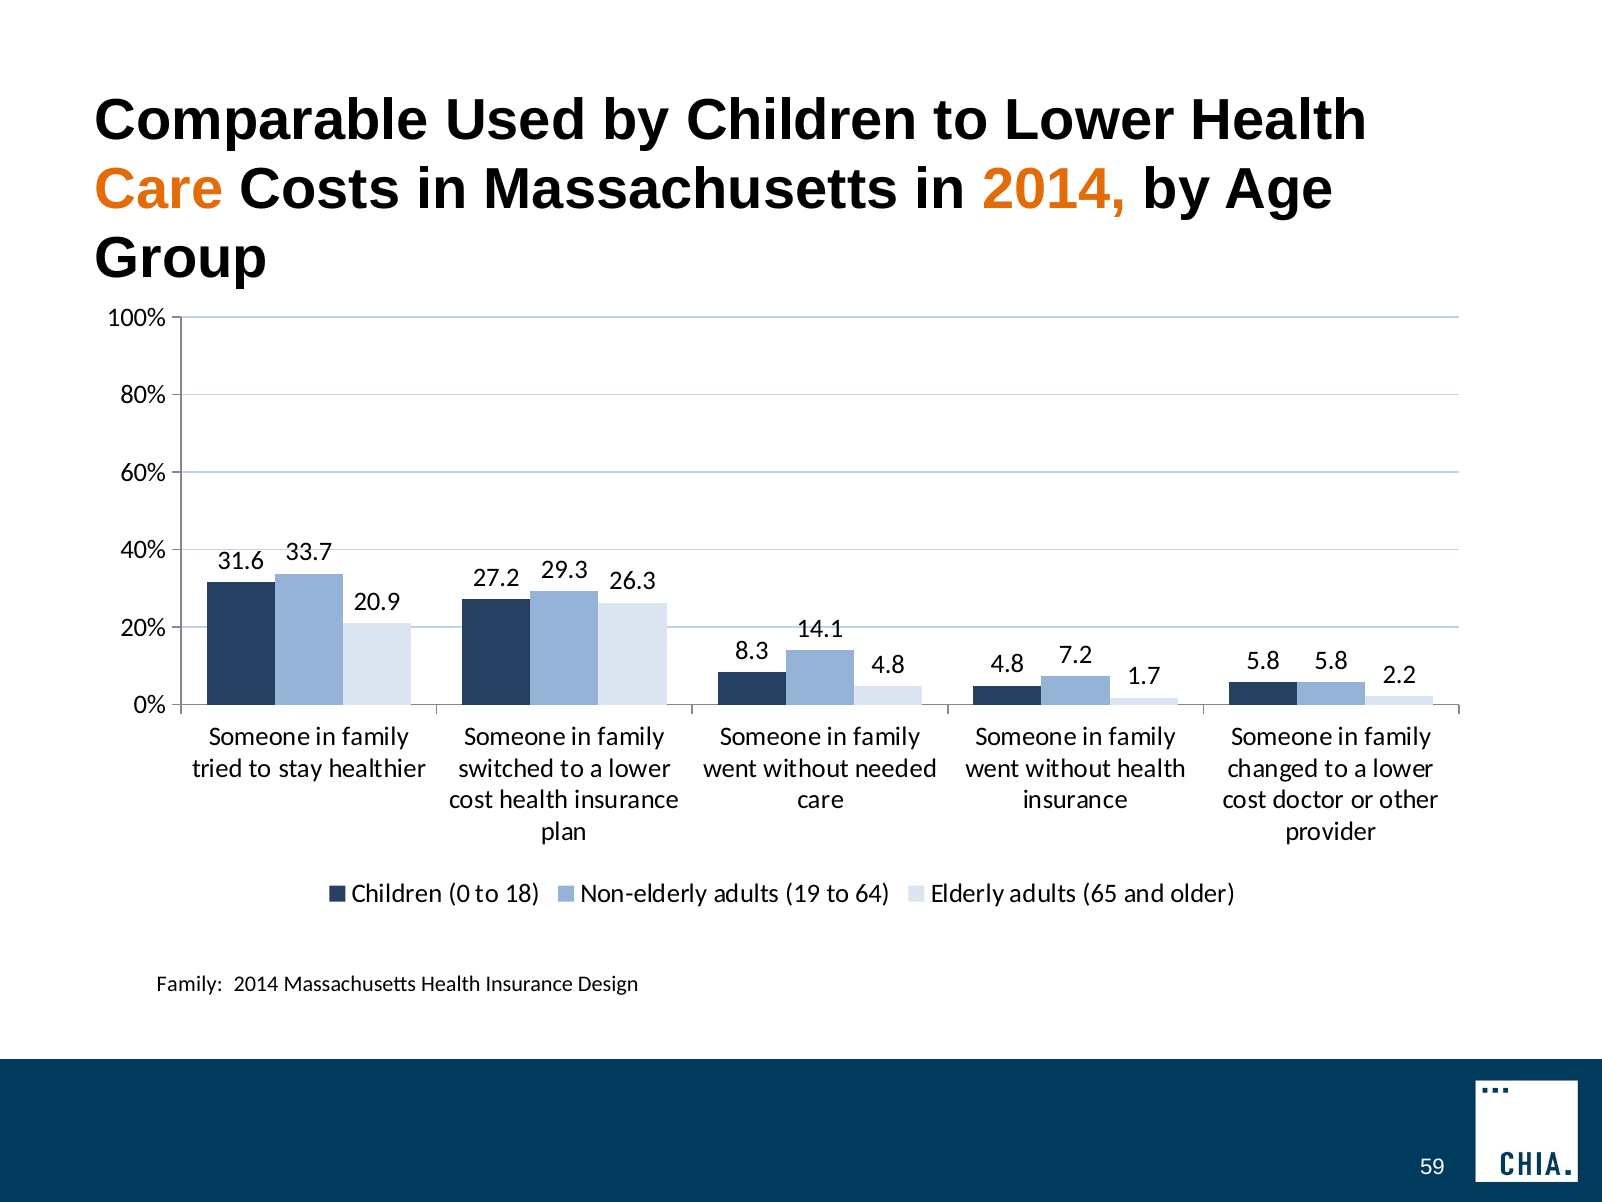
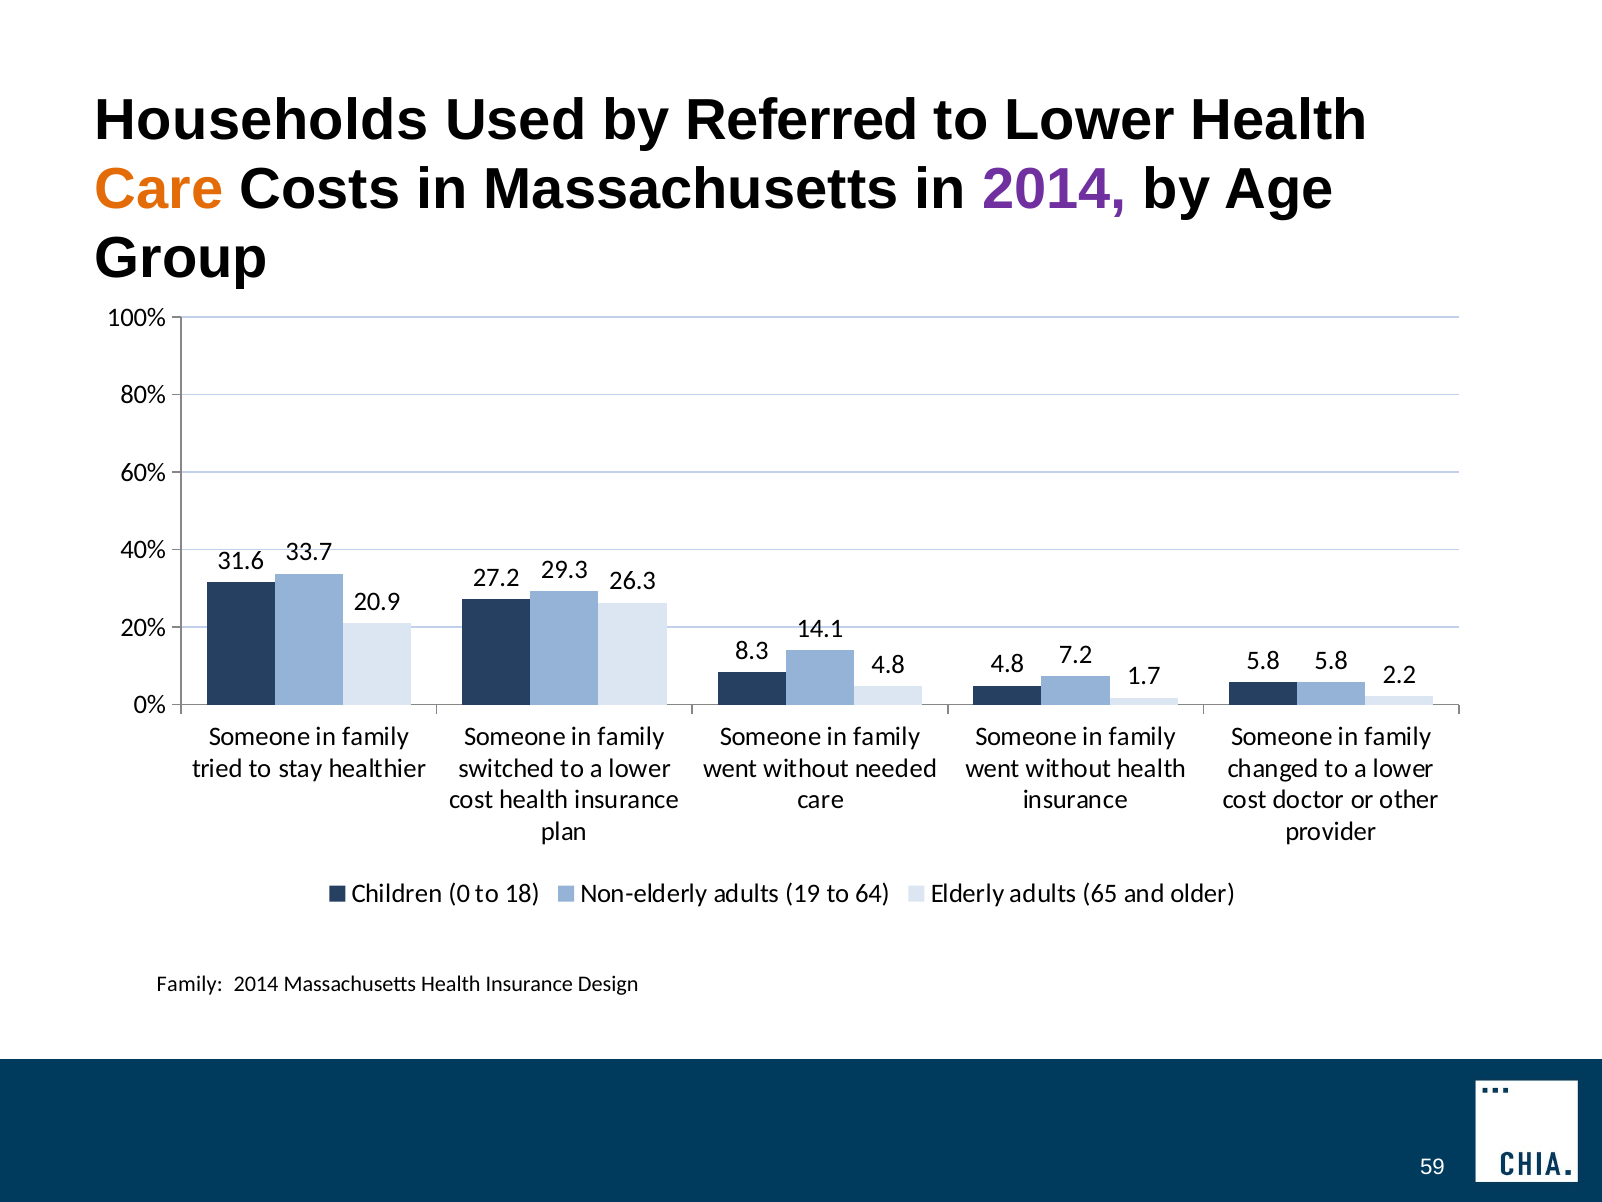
Comparable: Comparable -> Households (262, 120)
by Children: Children -> Referred (802, 120)
2014 colour: orange -> purple (1055, 189)
